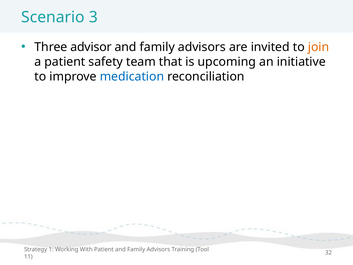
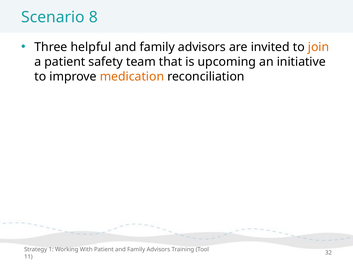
3: 3 -> 8 (93, 17)
advisor: advisor -> helpful (91, 47)
medication colour: blue -> orange (132, 76)
